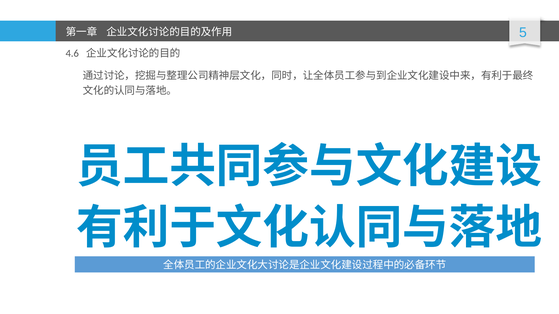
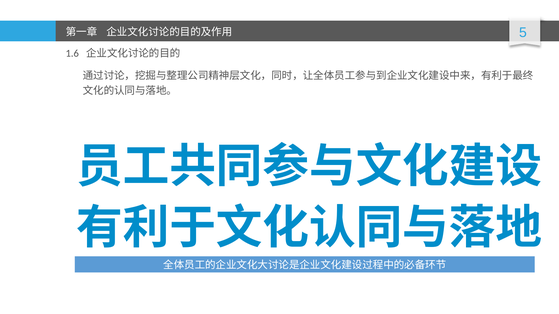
4.6: 4.6 -> 1.6 (72, 54)
